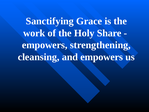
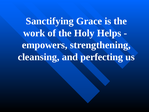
Share: Share -> Helps (109, 33)
and empowers: empowers -> perfecting (102, 57)
